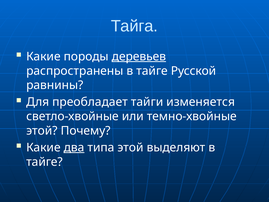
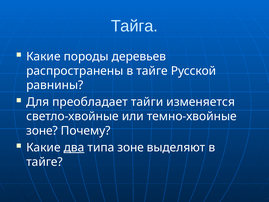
деревьев underline: present -> none (139, 56)
этой: этой -> зоне (42, 131)
типа этой: этой -> зоне (131, 147)
